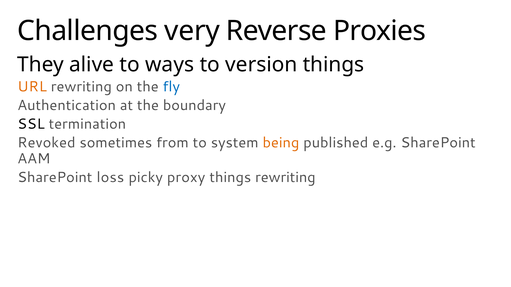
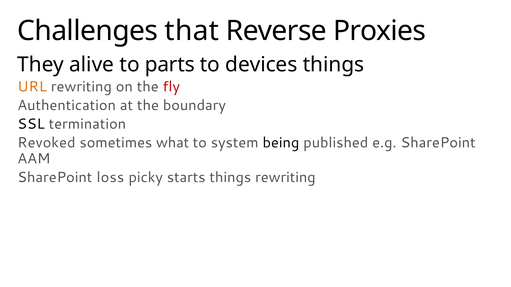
very: very -> that (192, 31)
ways: ways -> parts (170, 65)
version: version -> devices (261, 65)
fly colour: blue -> red (171, 87)
from: from -> what (173, 143)
being colour: orange -> black (281, 143)
proxy: proxy -> starts (186, 178)
